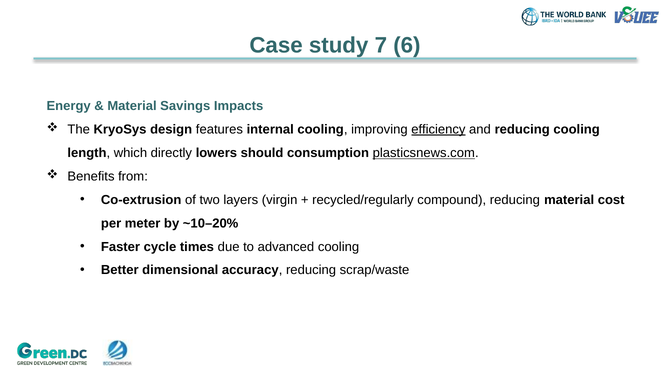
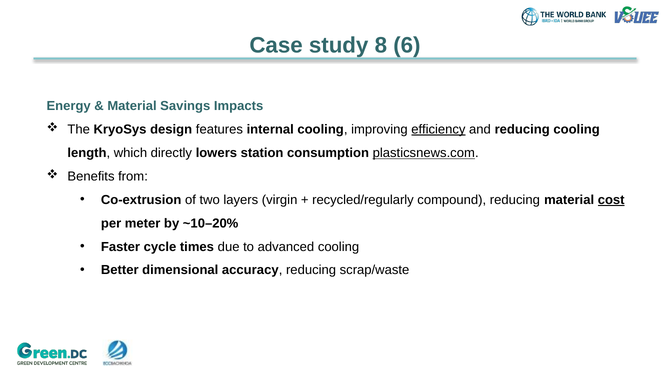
7: 7 -> 8 (381, 45)
should: should -> station (262, 153)
cost underline: none -> present (611, 200)
